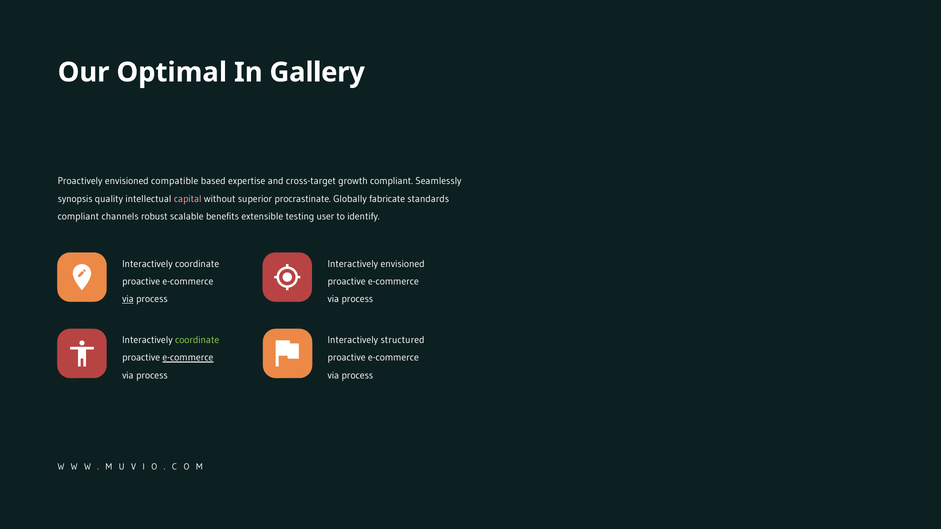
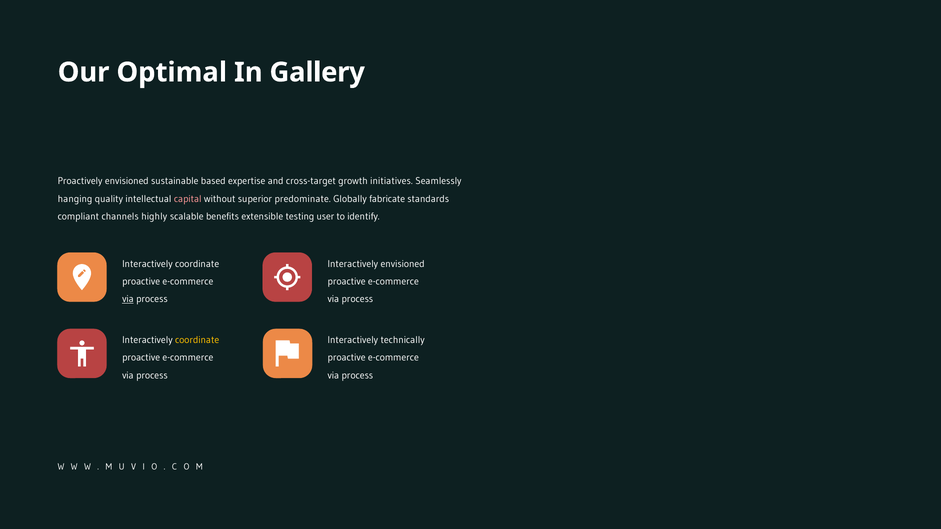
compatible: compatible -> sustainable (175, 181)
growth compliant: compliant -> initiatives (391, 181)
synopsis: synopsis -> hanging (75, 199)
procrastinate: procrastinate -> predominate (303, 199)
robust: robust -> highly (154, 217)
coordinate colour: light green -> yellow (197, 340)
structured: structured -> technically (403, 340)
e-commerce underline: present -> none (188, 358)
